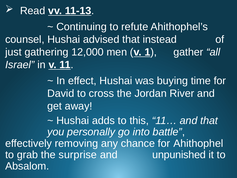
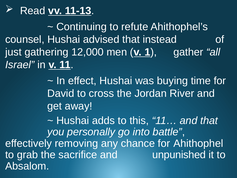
surprise: surprise -> sacrifice (78, 155)
